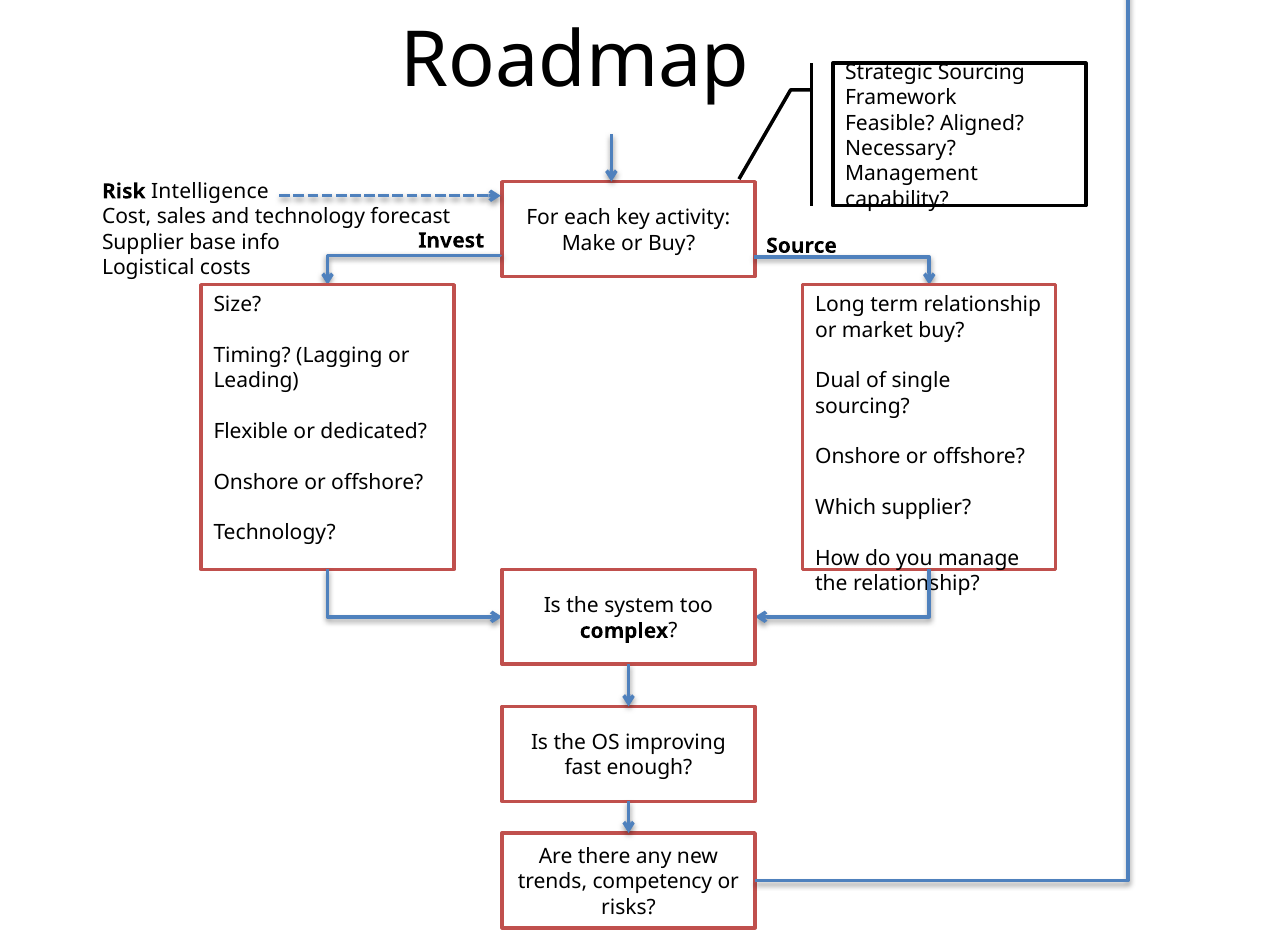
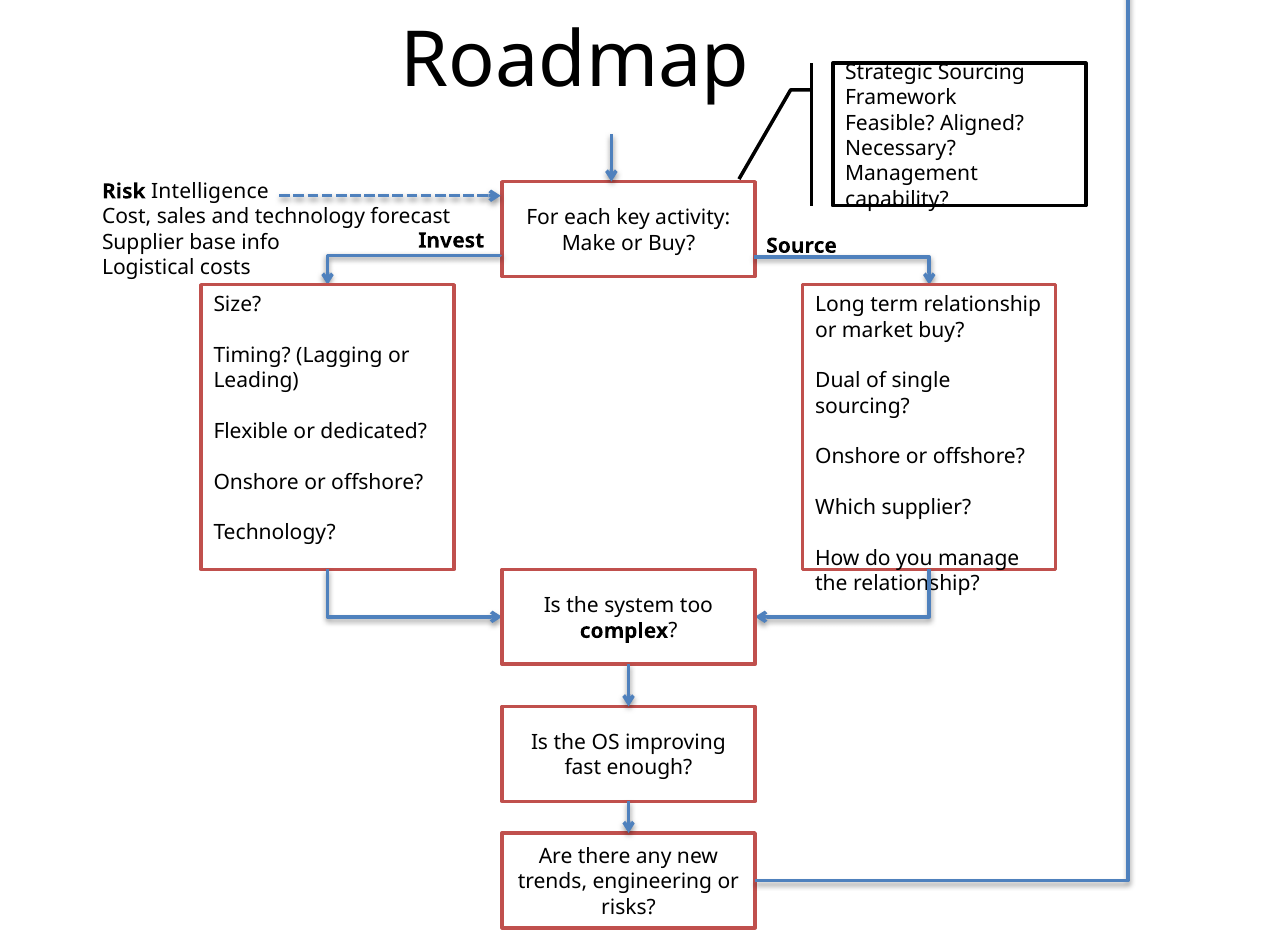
competency: competency -> engineering (652, 882)
